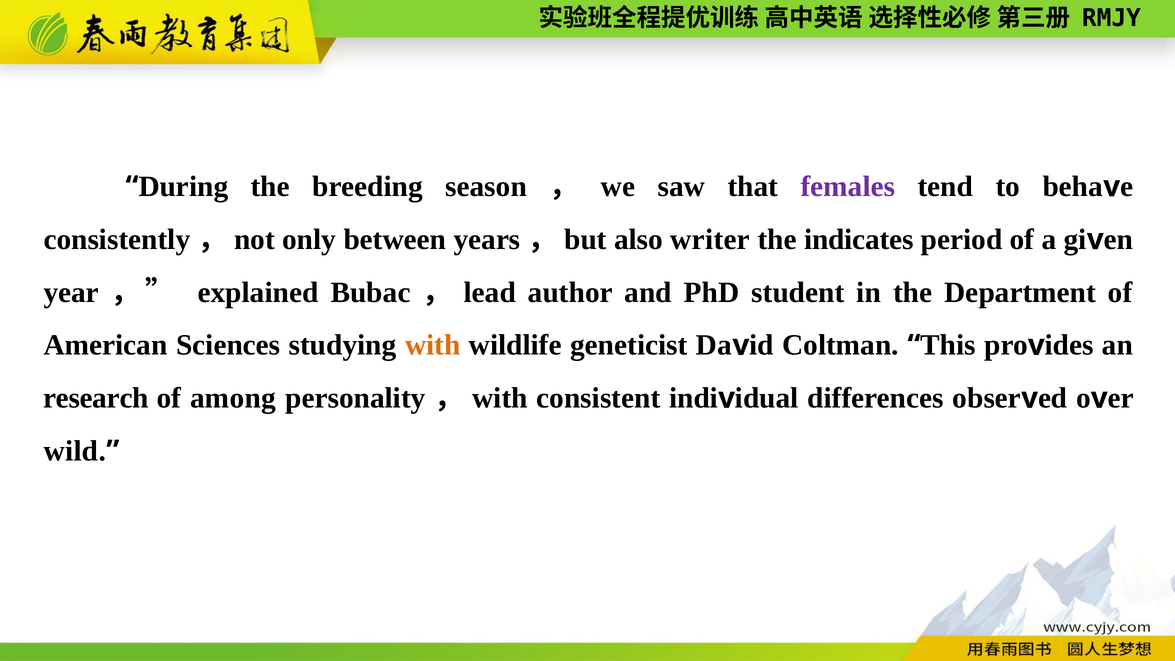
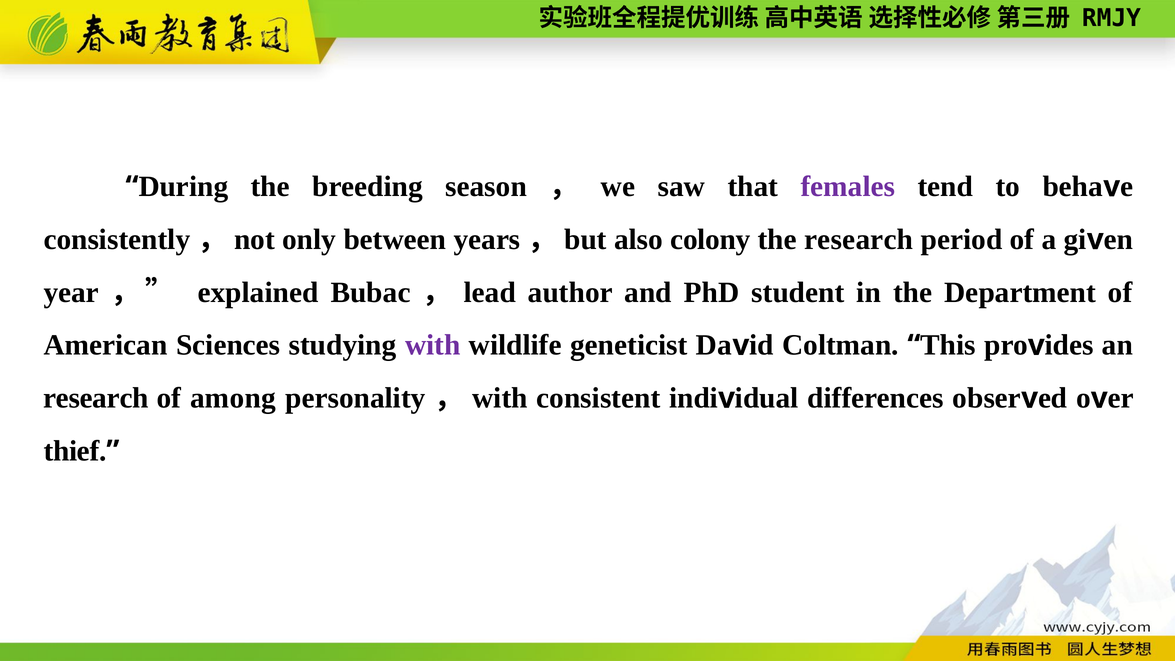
writer: writer -> colony (710, 239)
the indicates: indicates -> research (859, 239)
with colour: orange -> purple (433, 345)
wild: wild -> thief (75, 451)
